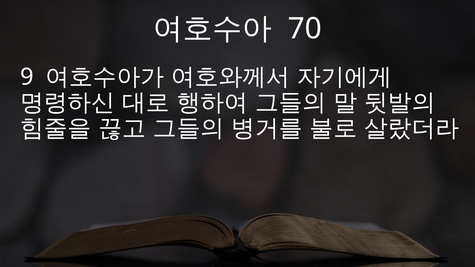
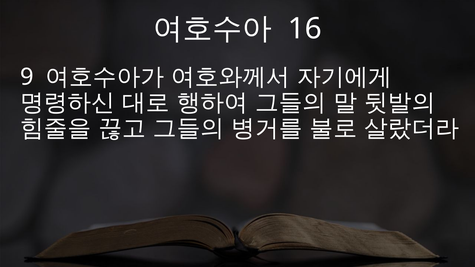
70: 70 -> 16 (305, 29)
